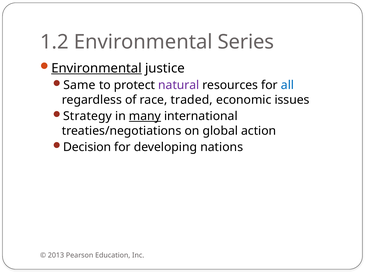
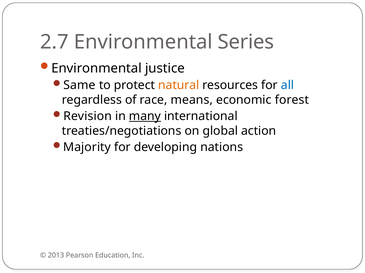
1.2: 1.2 -> 2.7 (54, 42)
Environmental underline: present -> none (96, 68)
natural colour: purple -> orange (179, 85)
traded: traded -> means (192, 100)
issues: issues -> forest (292, 100)
Strategy: Strategy -> Revision (88, 117)
Decision: Decision -> Majority (87, 148)
